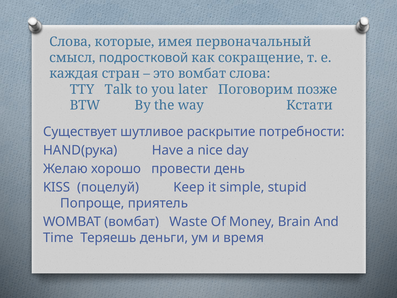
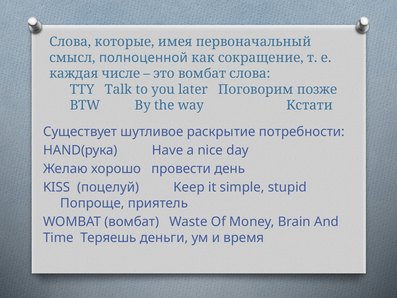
подростковой: подростковой -> полноценной (143, 58)
стран: стран -> числе (121, 73)
